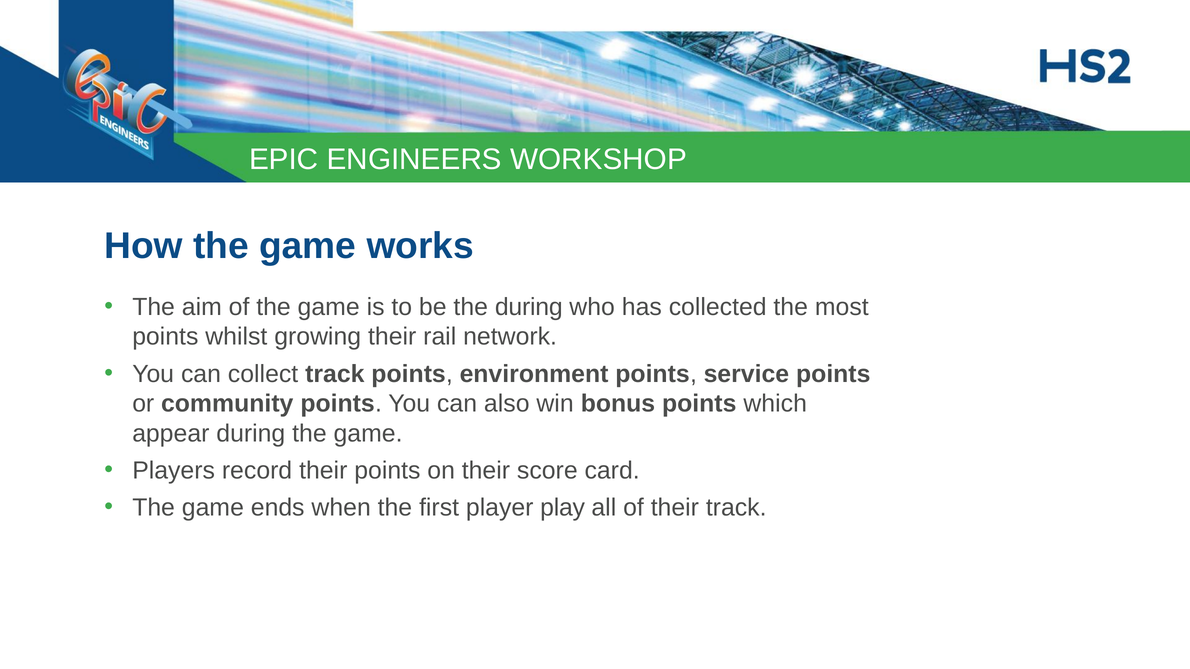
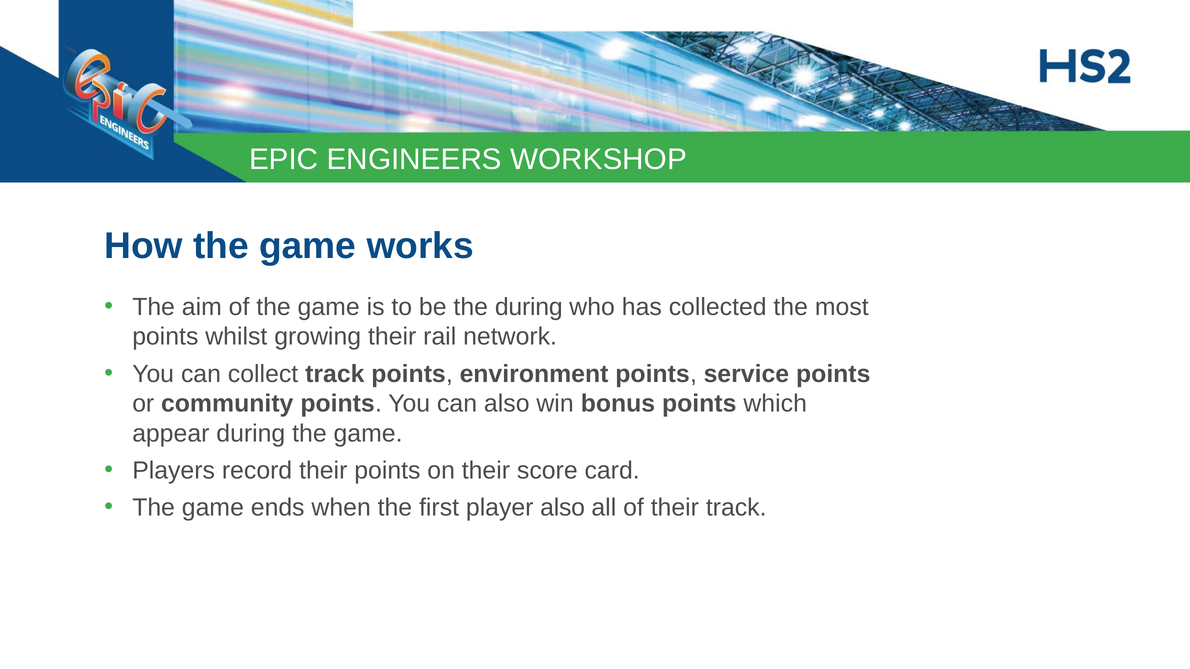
player play: play -> also (563, 508)
